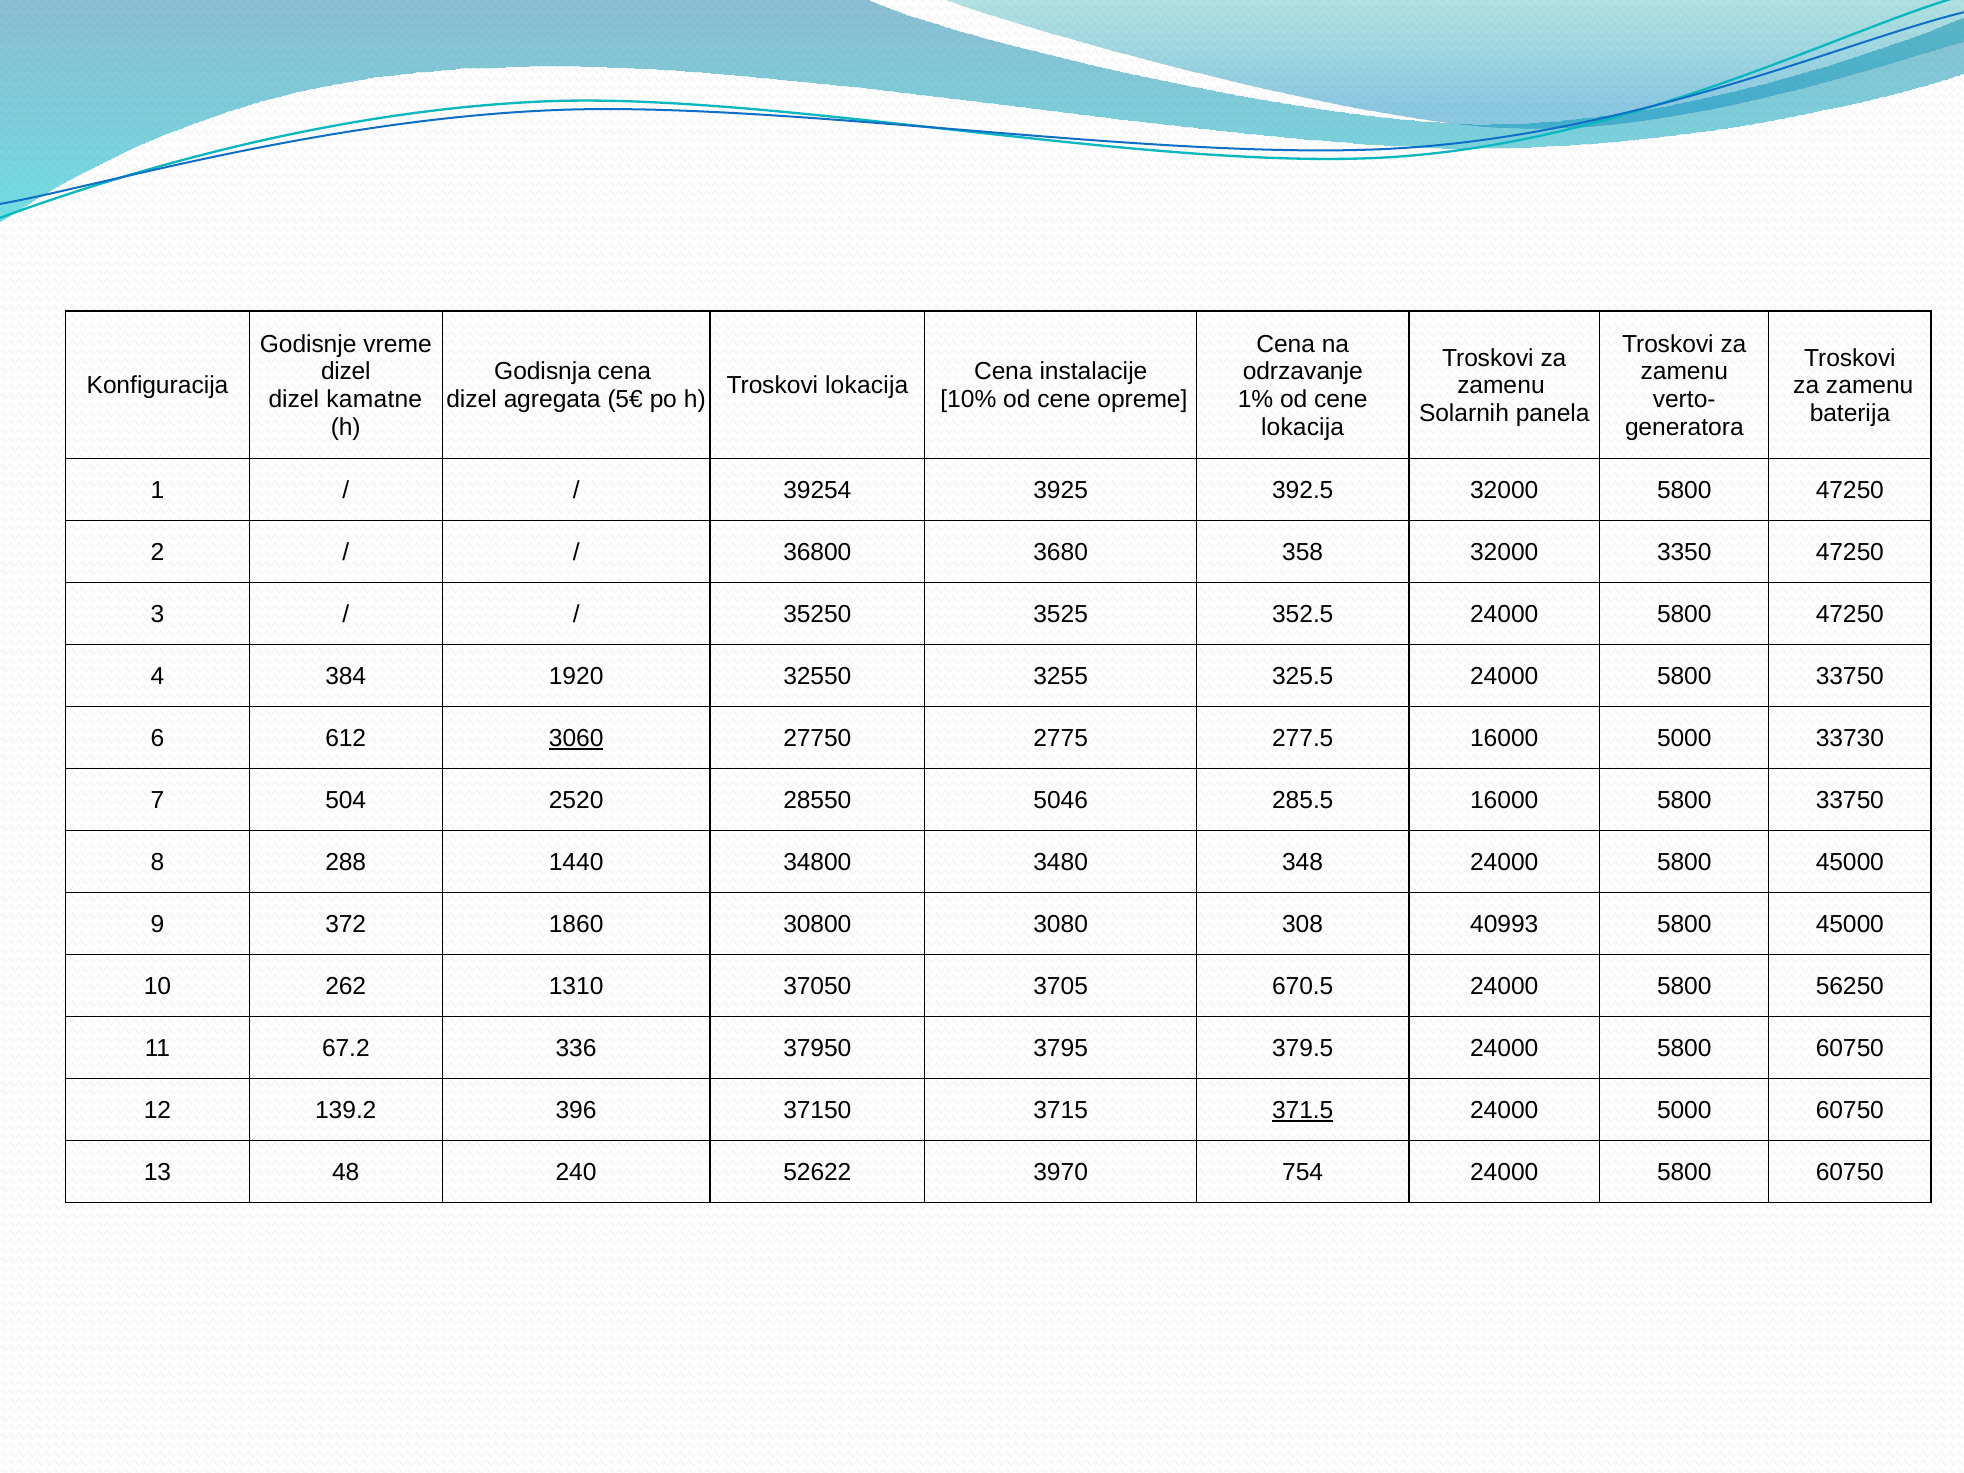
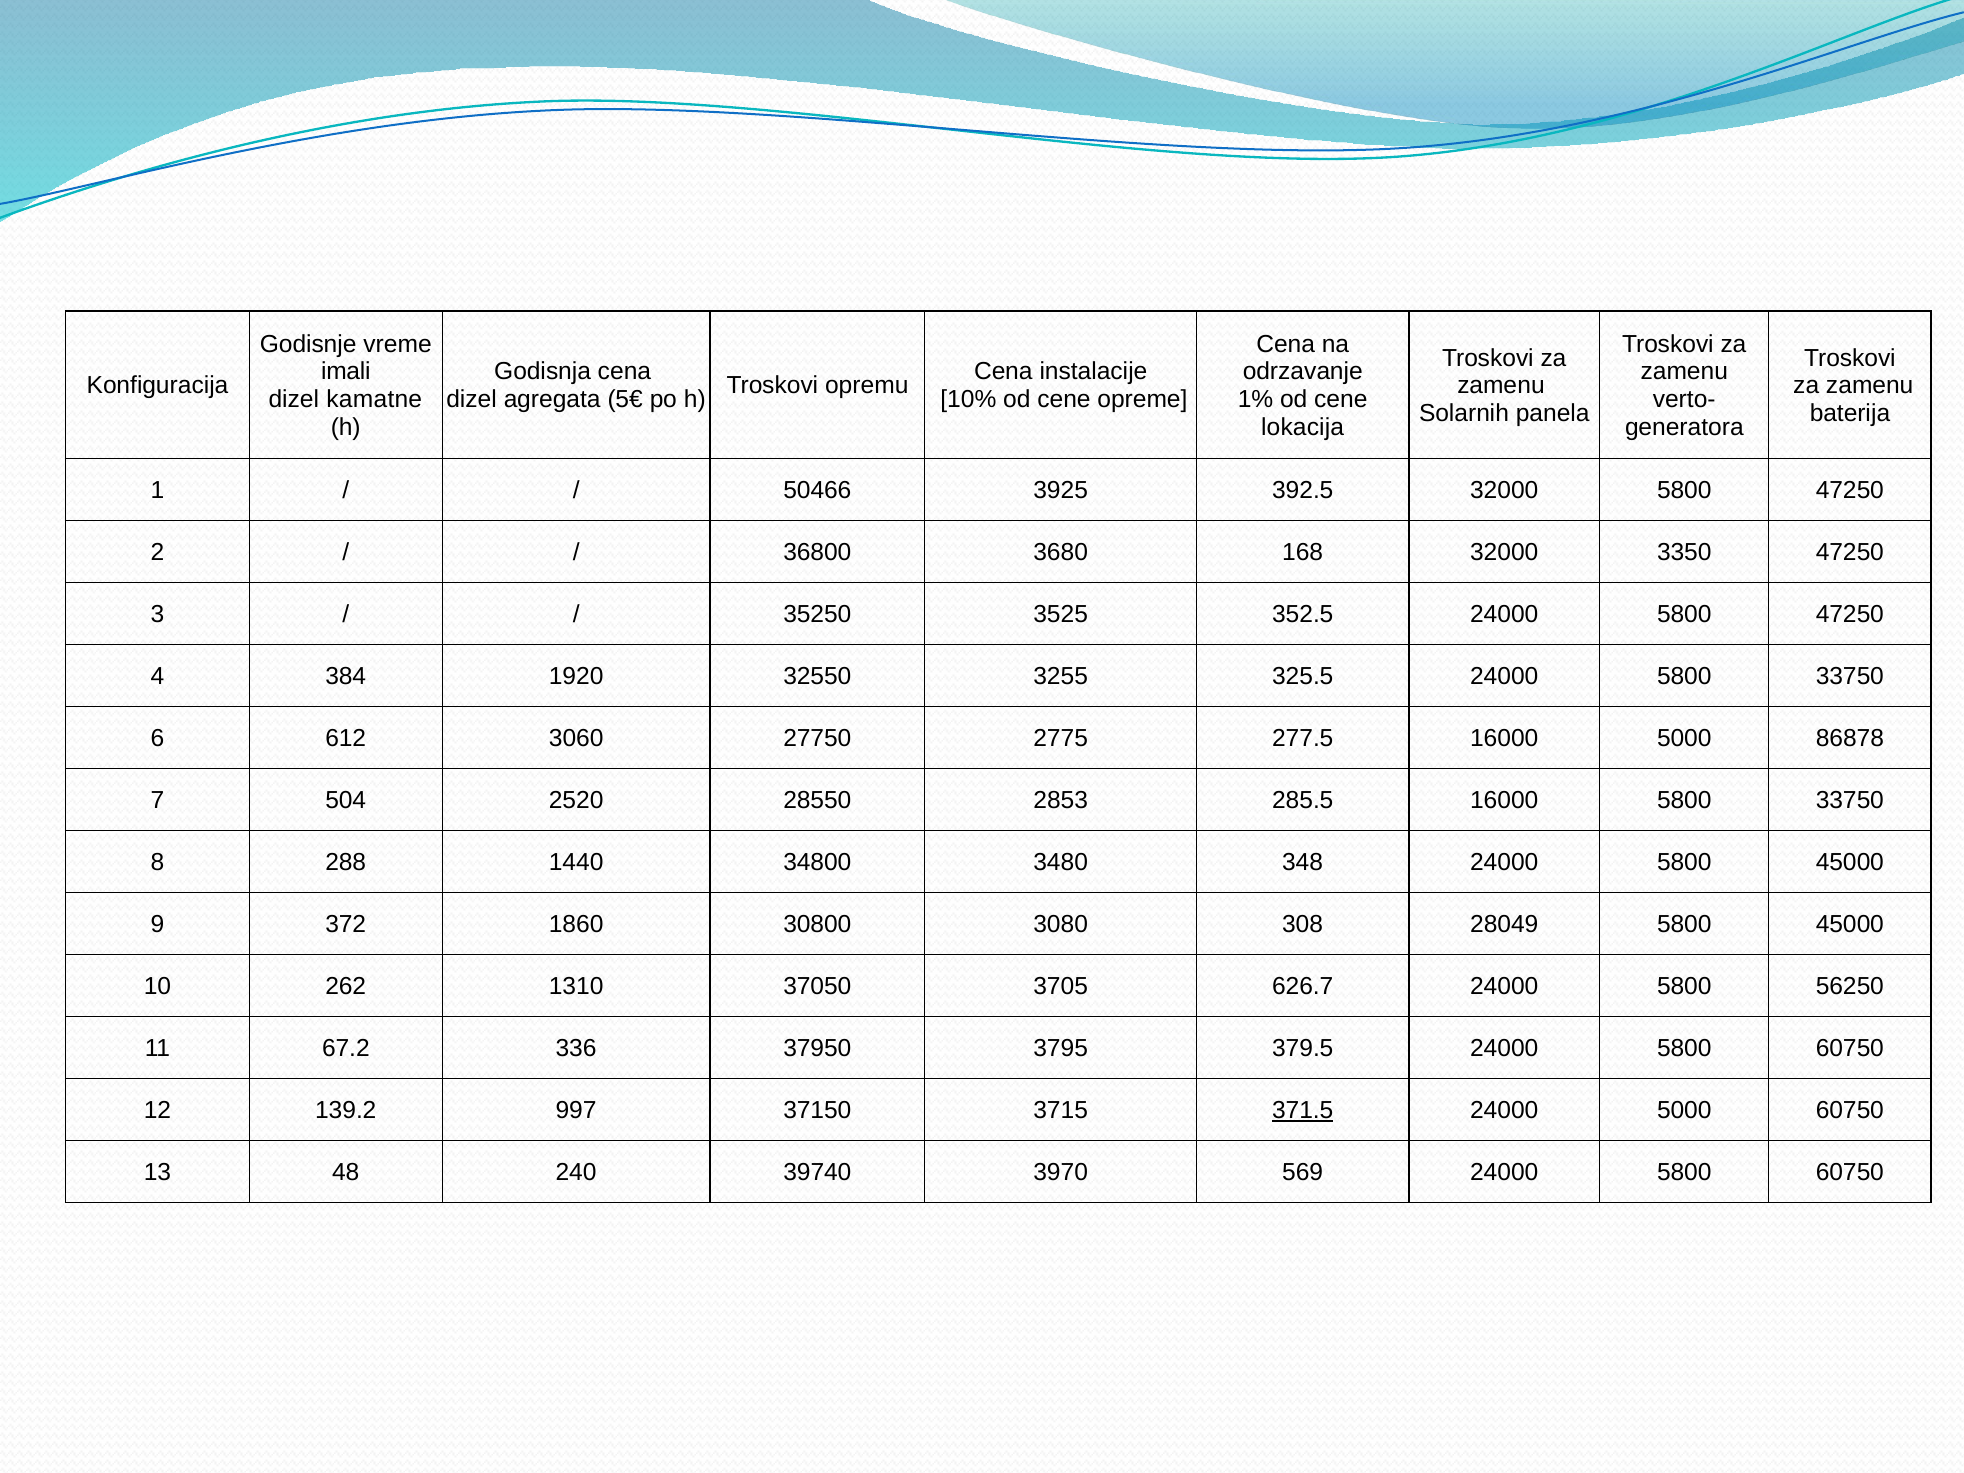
dizel: dizel -> imali (346, 372)
Troskovi lokacija: lokacija -> opremu (867, 386)
39254: 39254 -> 50466 (817, 490)
358: 358 -> 168 (1303, 552)
3060 underline: present -> none (576, 738)
33730: 33730 -> 86878 (1850, 738)
5046: 5046 -> 2853 (1061, 800)
40993: 40993 -> 28049 (1504, 924)
670.5: 670.5 -> 626.7 (1303, 986)
396: 396 -> 997 (576, 1110)
52622: 52622 -> 39740 (817, 1172)
754: 754 -> 569 (1303, 1172)
